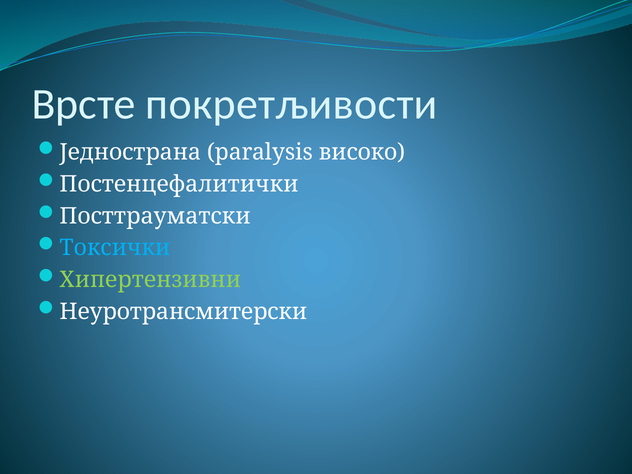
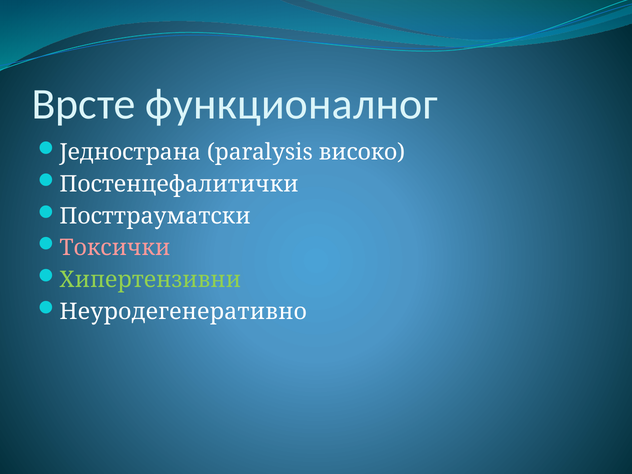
покретљивости: покретљивости -> функционалног (292, 104)
Токсички colour: light blue -> pink (115, 248)
Неуротрансмитерски: Неуротрансмитерски -> Неуродегенеративно (183, 312)
